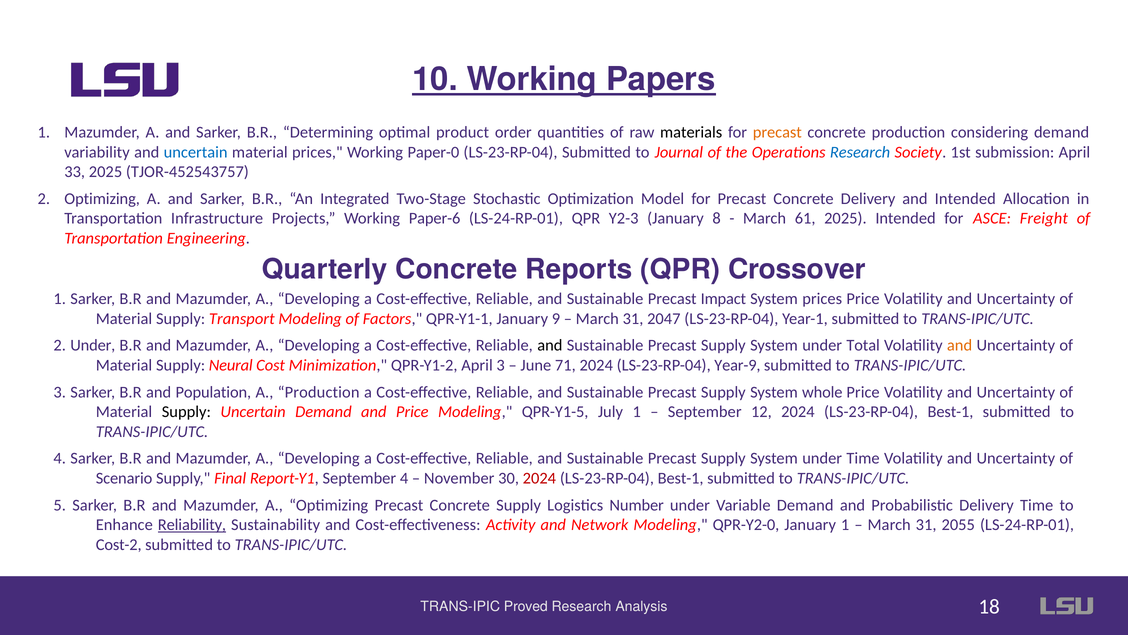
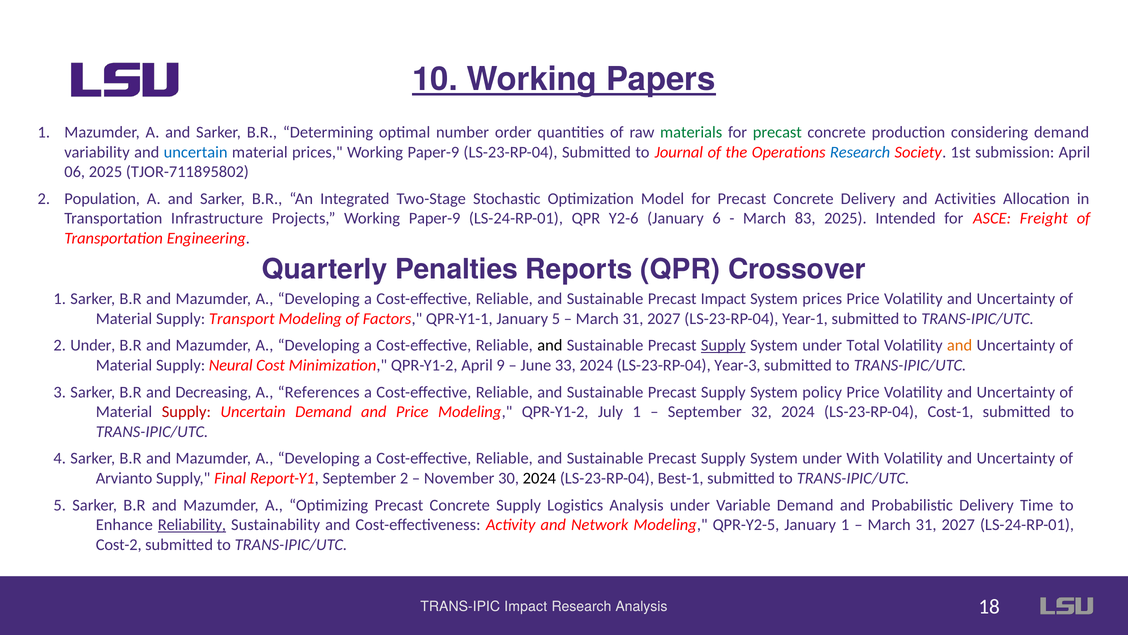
product: product -> number (463, 132)
materials colour: black -> green (691, 132)
precast colour: orange -> green (777, 132)
prices Working Paper-0: Paper-0 -> Paper-9 (433, 152)
33: 33 -> 06 (75, 172)
TJOR-452543757: TJOR-452543757 -> TJOR-711895802 (187, 172)
2 Optimizing: Optimizing -> Population (102, 199)
and Intended: Intended -> Activities (965, 199)
Projects Working Paper-6: Paper-6 -> Paper-9 (435, 218)
Y2-3: Y2-3 -> Y2-6 (624, 218)
8: 8 -> 6 (717, 218)
61: 61 -> 83 (805, 218)
Quarterly Concrete: Concrete -> Penalties (457, 269)
January 9: 9 -> 5 (556, 318)
2047: 2047 -> 2027 (664, 318)
Supply underline: none -> present (723, 345)
April 3: 3 -> 9 (501, 365)
71: 71 -> 33 (565, 365)
Year-9: Year-9 -> Year-3 (737, 365)
Population: Population -> Decreasing (213, 392)
A Production: Production -> References (319, 392)
whole: whole -> policy (822, 392)
Supply colour: black -> red (186, 412)
Modeling QPR-Y1-5: QPR-Y1-5 -> QPR-Y1-2 (555, 412)
12: 12 -> 32 (761, 412)
Best-1: Best-1 -> Cost-1 (950, 412)
under Time: Time -> With (863, 458)
Scenario: Scenario -> Arvianto (124, 478)
September 4: 4 -> 2 (404, 478)
2024 colour: red -> black (539, 478)
Logistics Number: Number -> Analysis (637, 505)
QPR-Y2-0: QPR-Y2-0 -> QPR-Y2-5 (746, 524)
2055: 2055 -> 2027 (958, 524)
TRANS-IPIC Proved: Proved -> Impact (526, 606)
